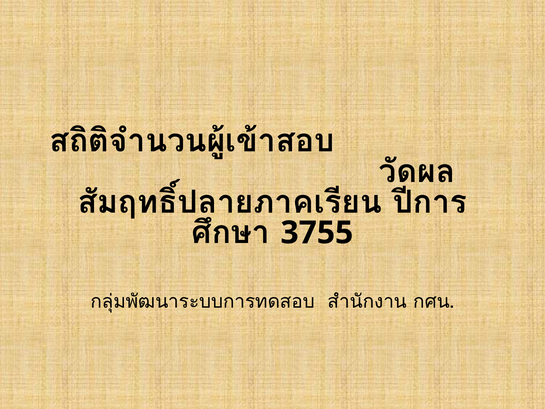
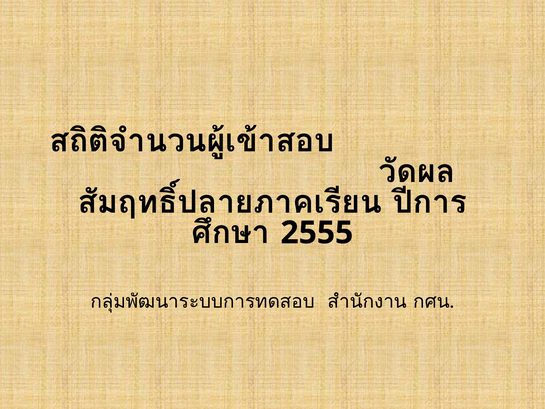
3755: 3755 -> 2555 (317, 233)
